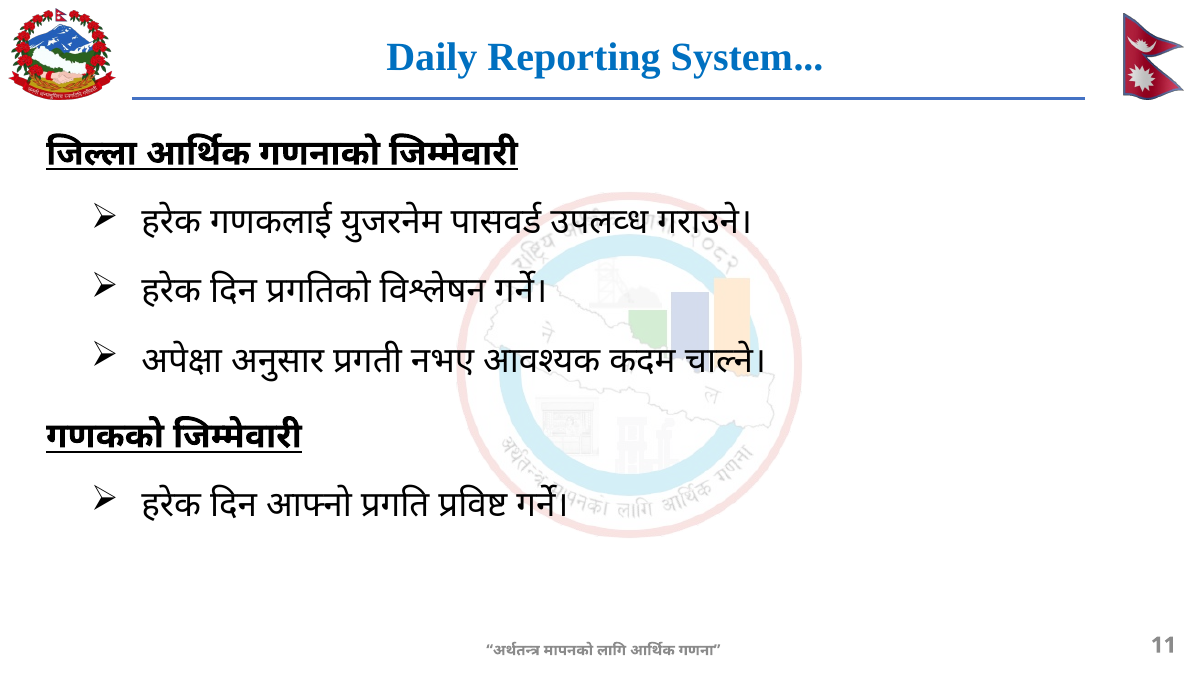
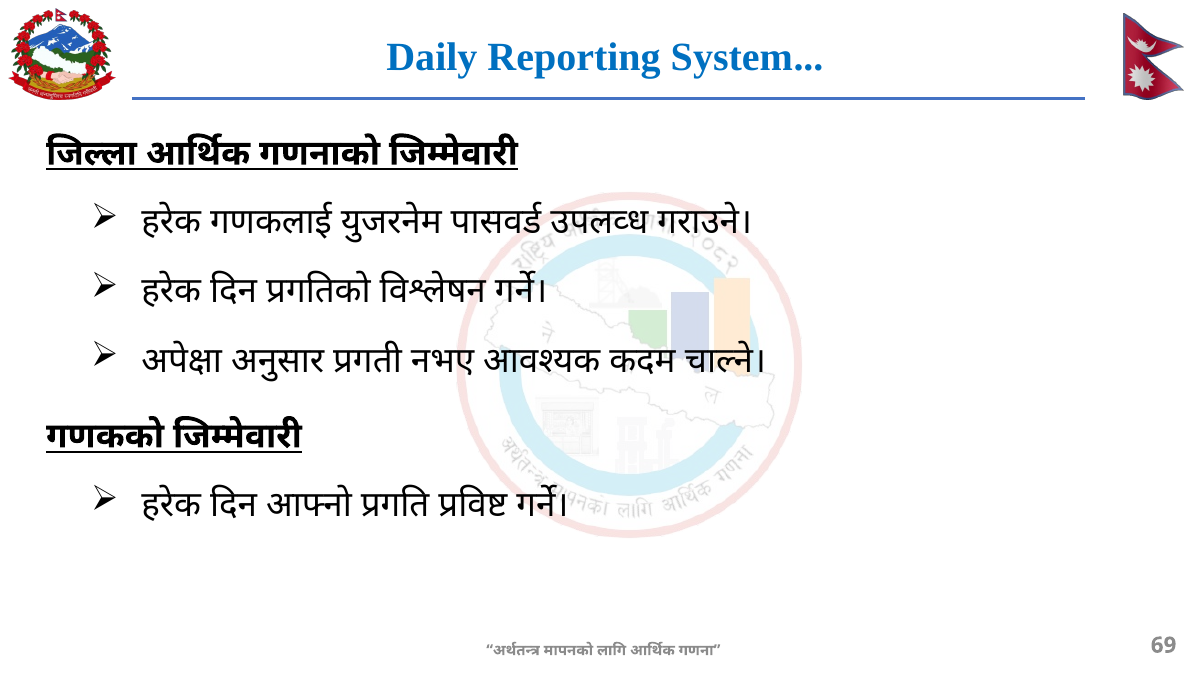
11: 11 -> 69 (1164, 645)
